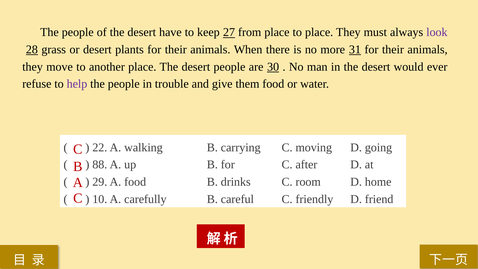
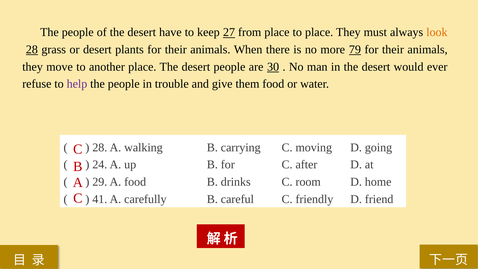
look colour: purple -> orange (437, 32)
31: 31 -> 79 (355, 49)
22: 22 -> 28 (100, 147)
88: 88 -> 24 (100, 165)
10: 10 -> 41 (100, 199)
